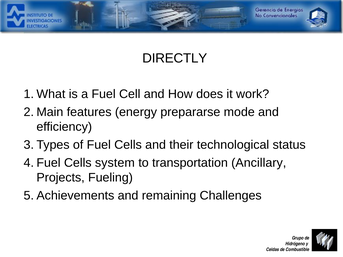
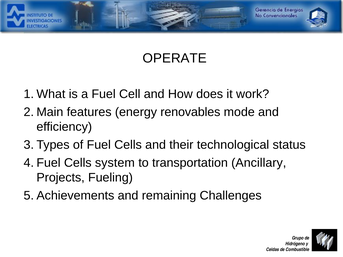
DIRECTLY: DIRECTLY -> OPERATE (175, 58)
prepararse: prepararse -> renovables (190, 112)
